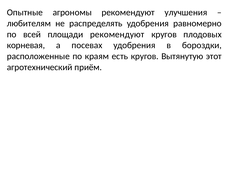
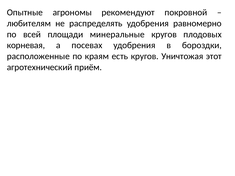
улучшения: улучшения -> покровной (186, 12)
площади рекомендуют: рекомендуют -> минеральные (117, 34)
Вытянутую: Вытянутую -> Уничтожая (182, 56)
